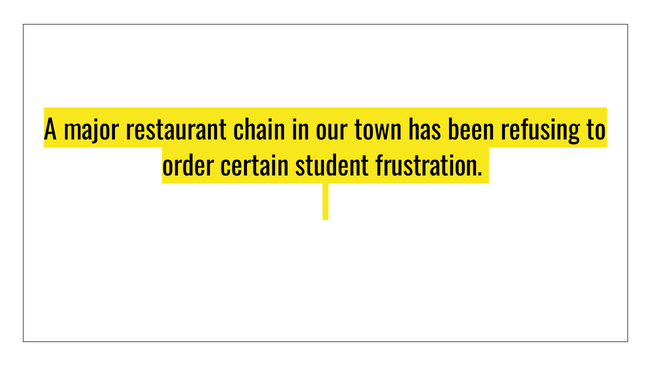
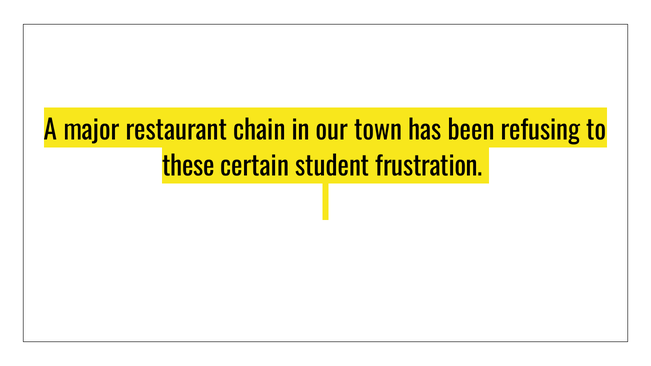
order: order -> these (188, 167)
